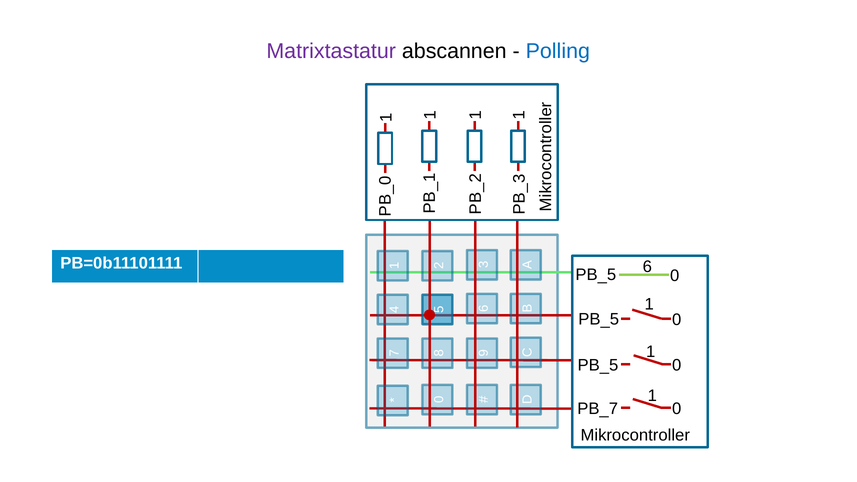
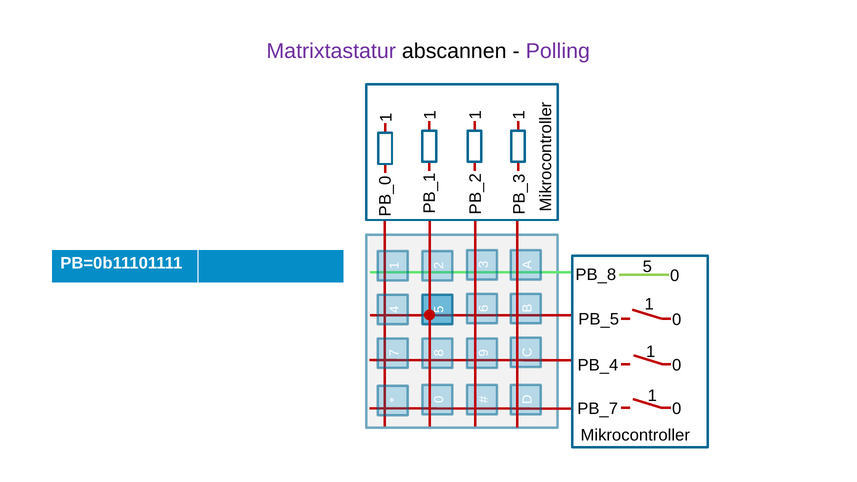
Polling colour: blue -> purple (558, 51)
PB=0b11101111 6: 6 -> 5 (647, 267)
PB_5: PB_5 -> PB_8 (596, 275)
PB_5: PB_5 -> PB_4 (598, 365)
